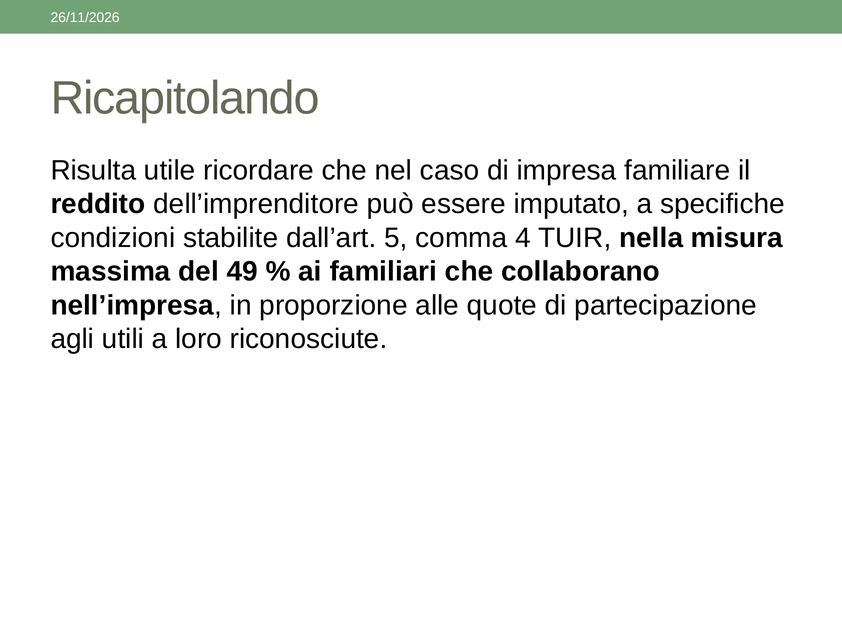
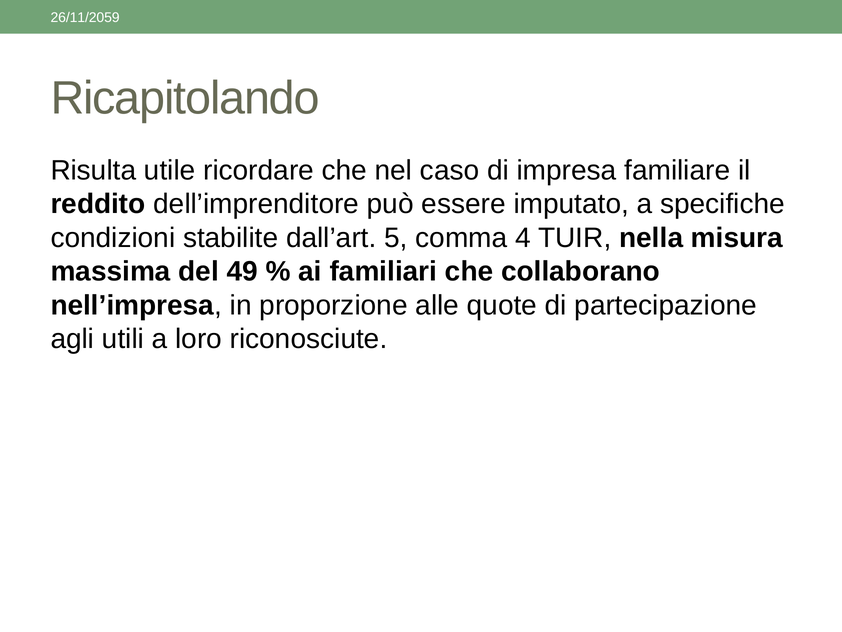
26/11/2026: 26/11/2026 -> 26/11/2059 (85, 18)
